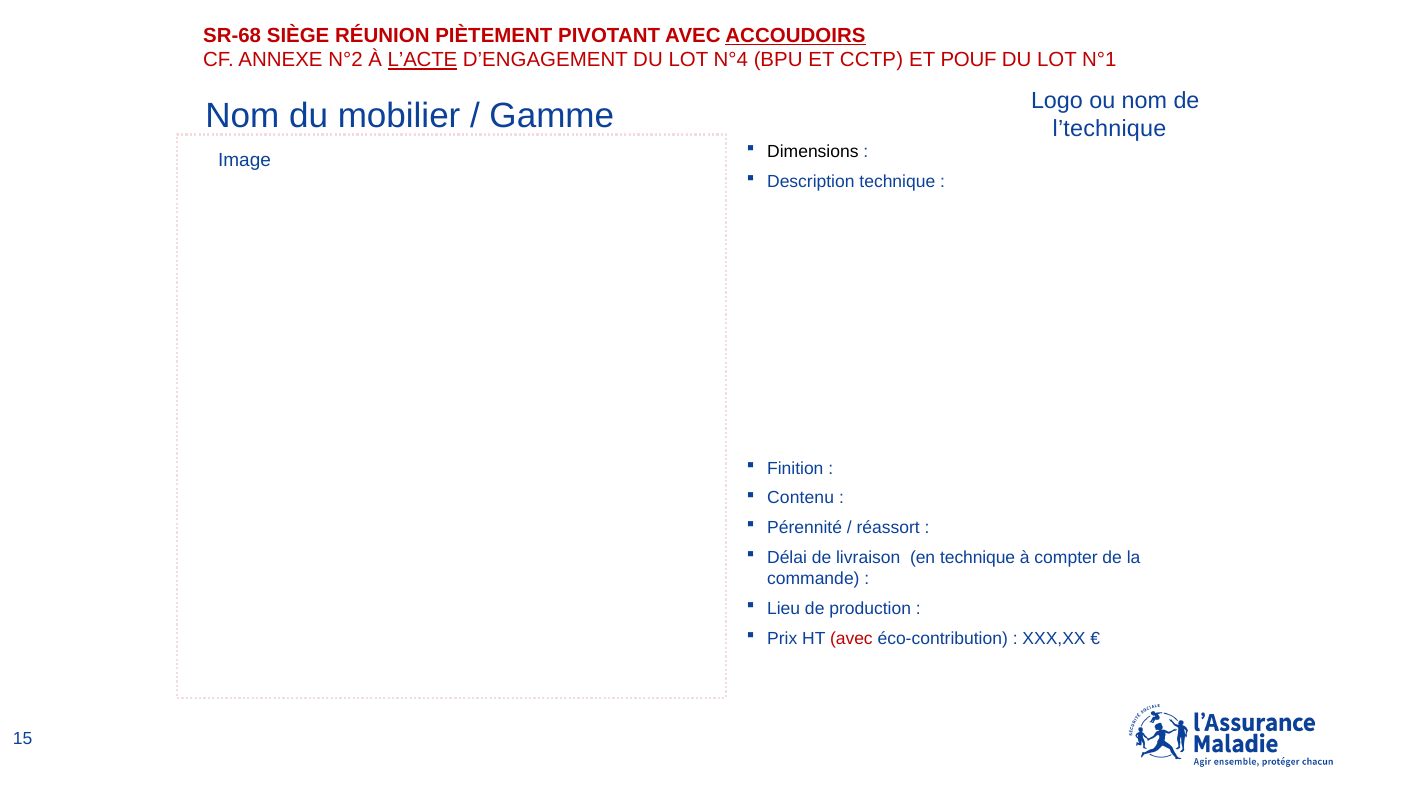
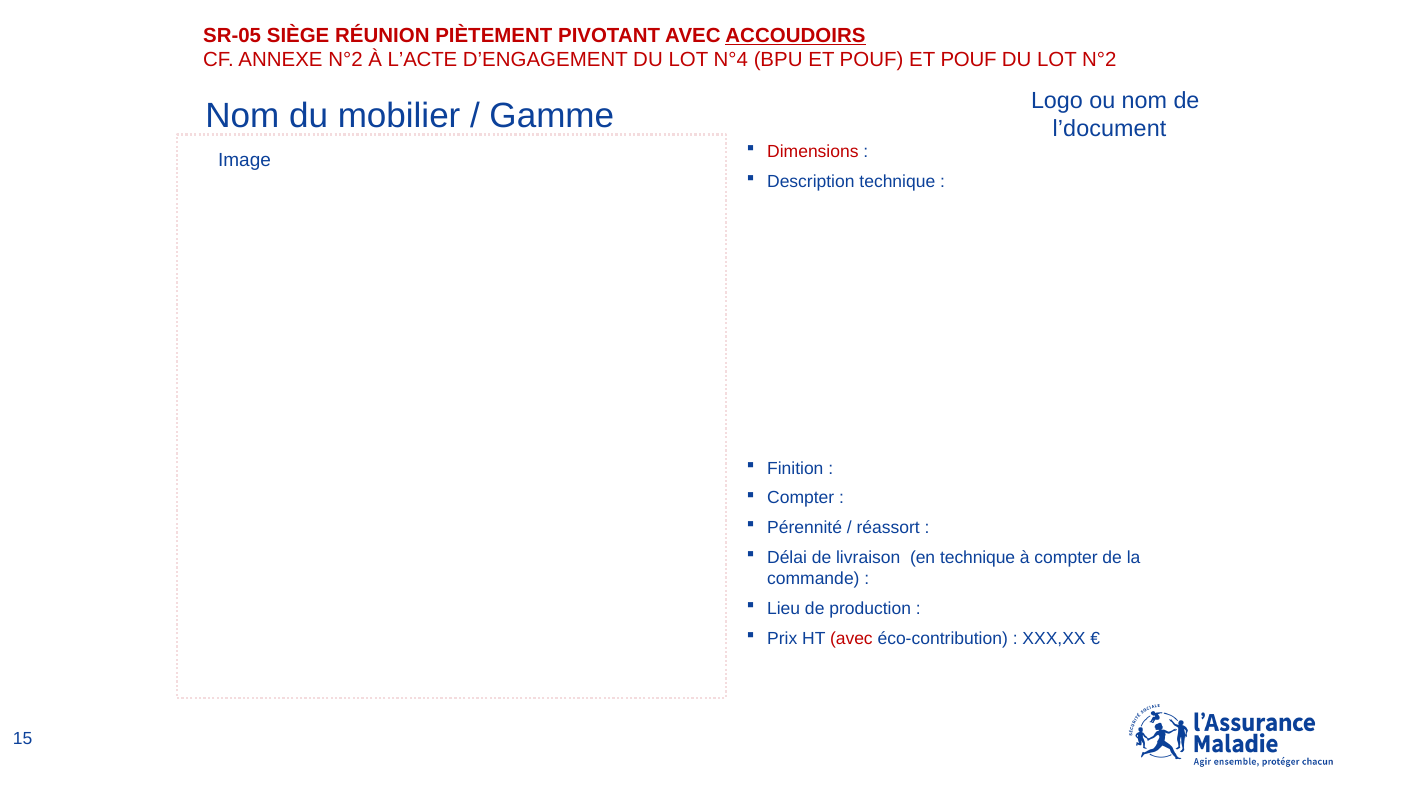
SR-68: SR-68 -> SR-05 (232, 36)
L’ACTE underline: present -> none (422, 60)
BPU ET CCTP: CCTP -> POUF (872, 60)
LOT N°1: N°1 -> N°2 (1099, 60)
l’technique: l’technique -> l’document (1110, 129)
Dimensions colour: black -> red (813, 152)
Contenu: Contenu -> Compter (801, 499)
